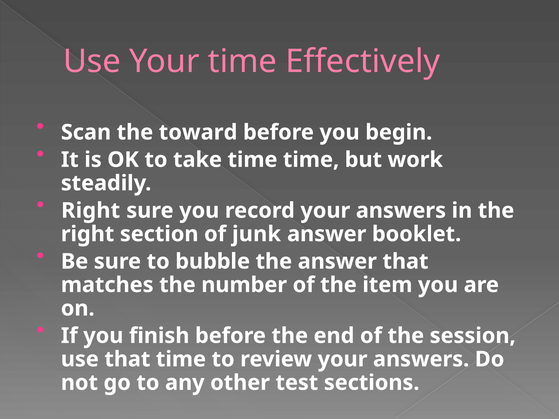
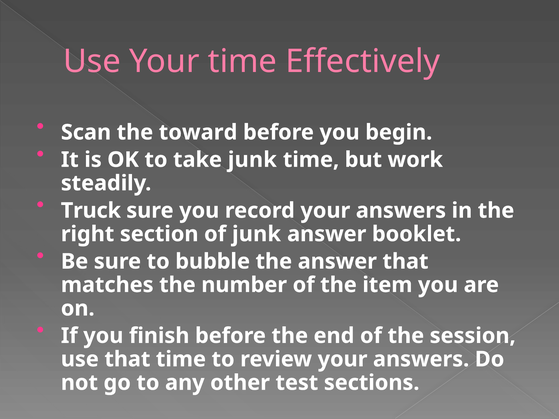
take time: time -> junk (252, 160)
Right: Right -> Truck (91, 211)
